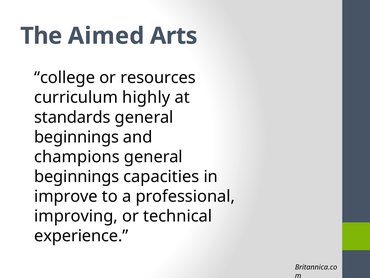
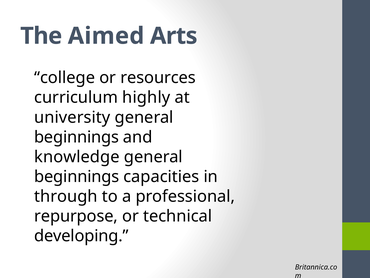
standards: standards -> university (72, 117)
champions: champions -> knowledge (77, 157)
improve: improve -> through (66, 196)
improving: improving -> repurpose (76, 216)
experience: experience -> developing (81, 236)
